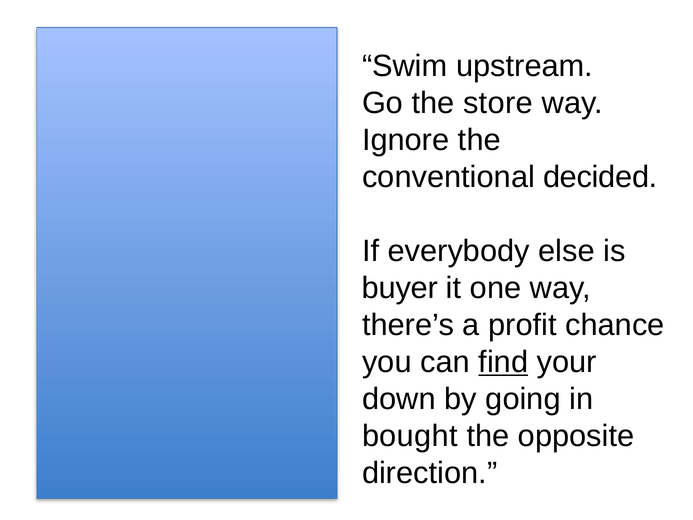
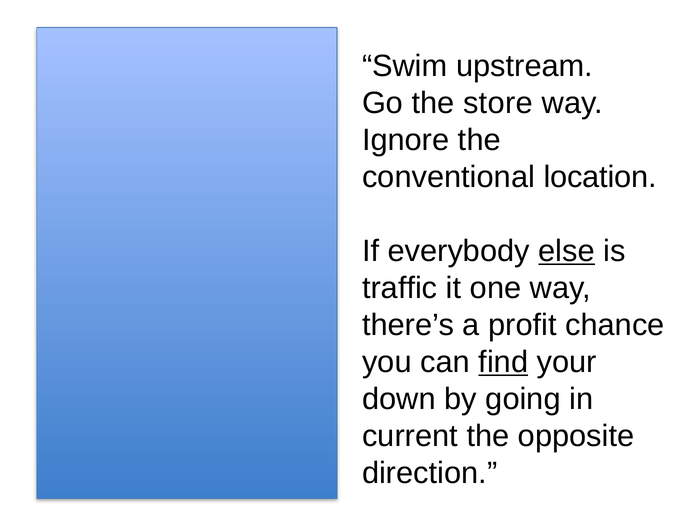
decided: decided -> location (600, 177)
else underline: none -> present (567, 251)
buyer: buyer -> traffic (400, 288)
bought: bought -> current (410, 436)
